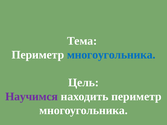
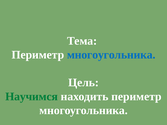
Научимся colour: purple -> green (32, 97)
